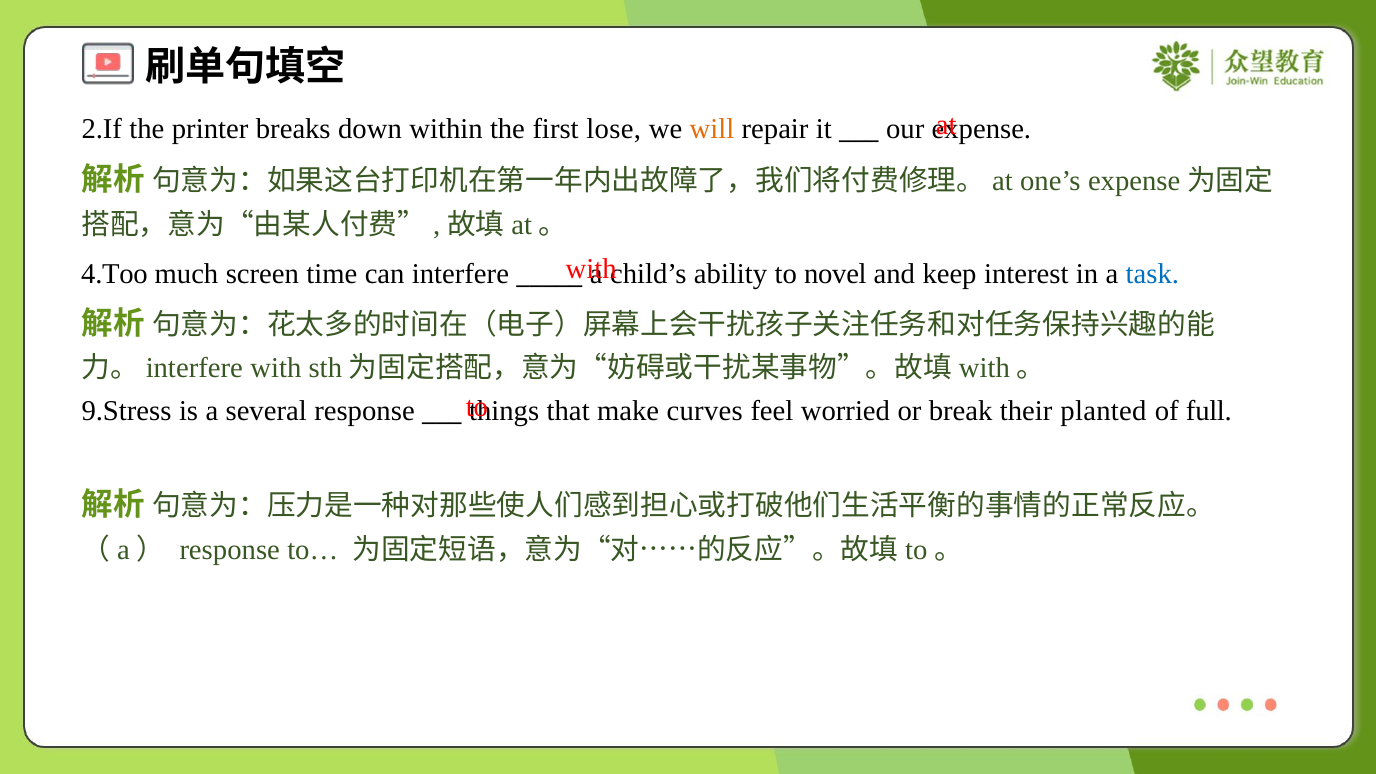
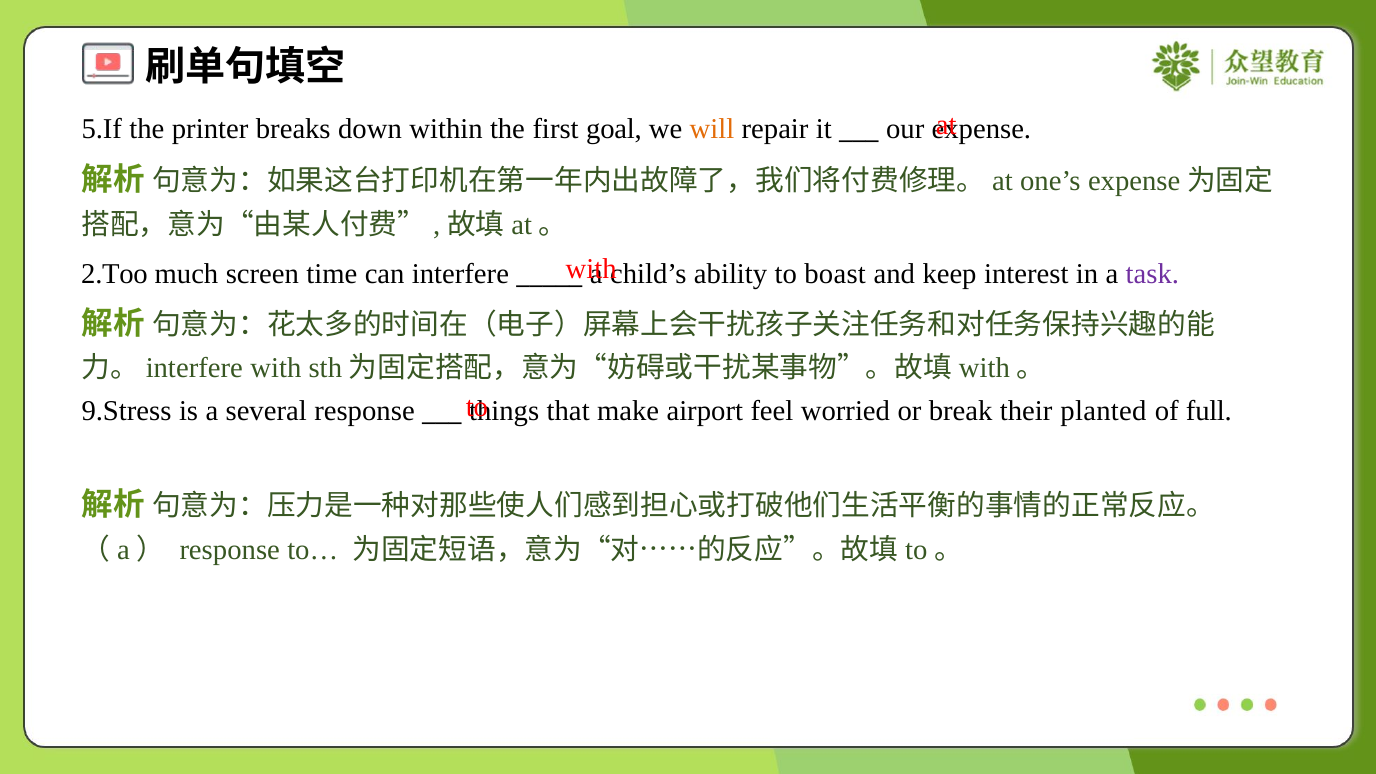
2.If: 2.If -> 5.If (102, 129)
lose: lose -> goal (614, 129)
4.Too: 4.Too -> 2.Too (115, 274)
novel: novel -> boast (835, 274)
task colour: blue -> purple (1152, 274)
curves: curves -> airport (705, 411)
